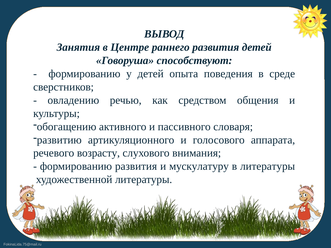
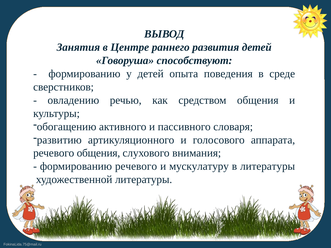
речевого возрасту: возрасту -> общения (98, 153)
формированию развития: развития -> речевого (136, 166)
